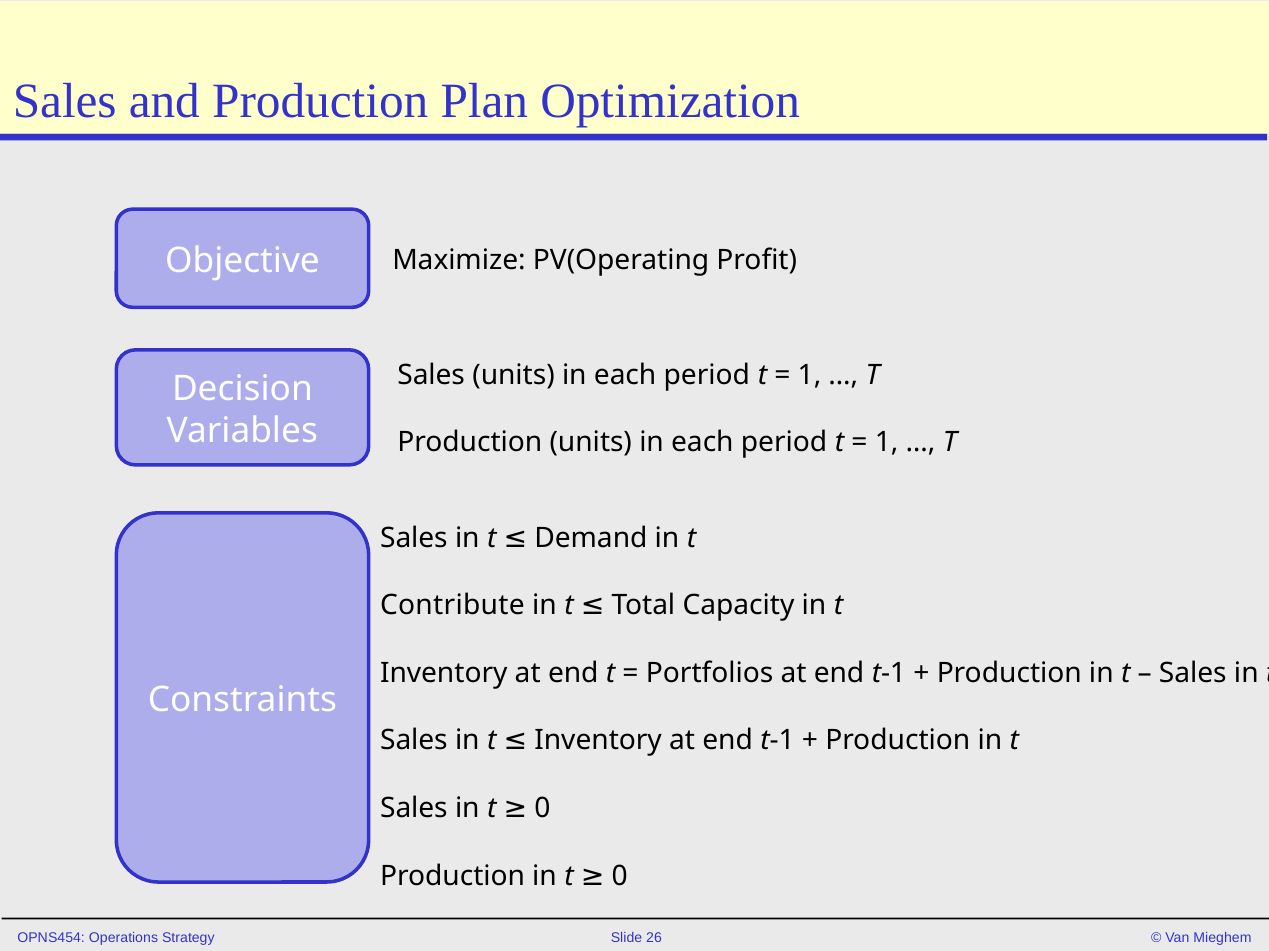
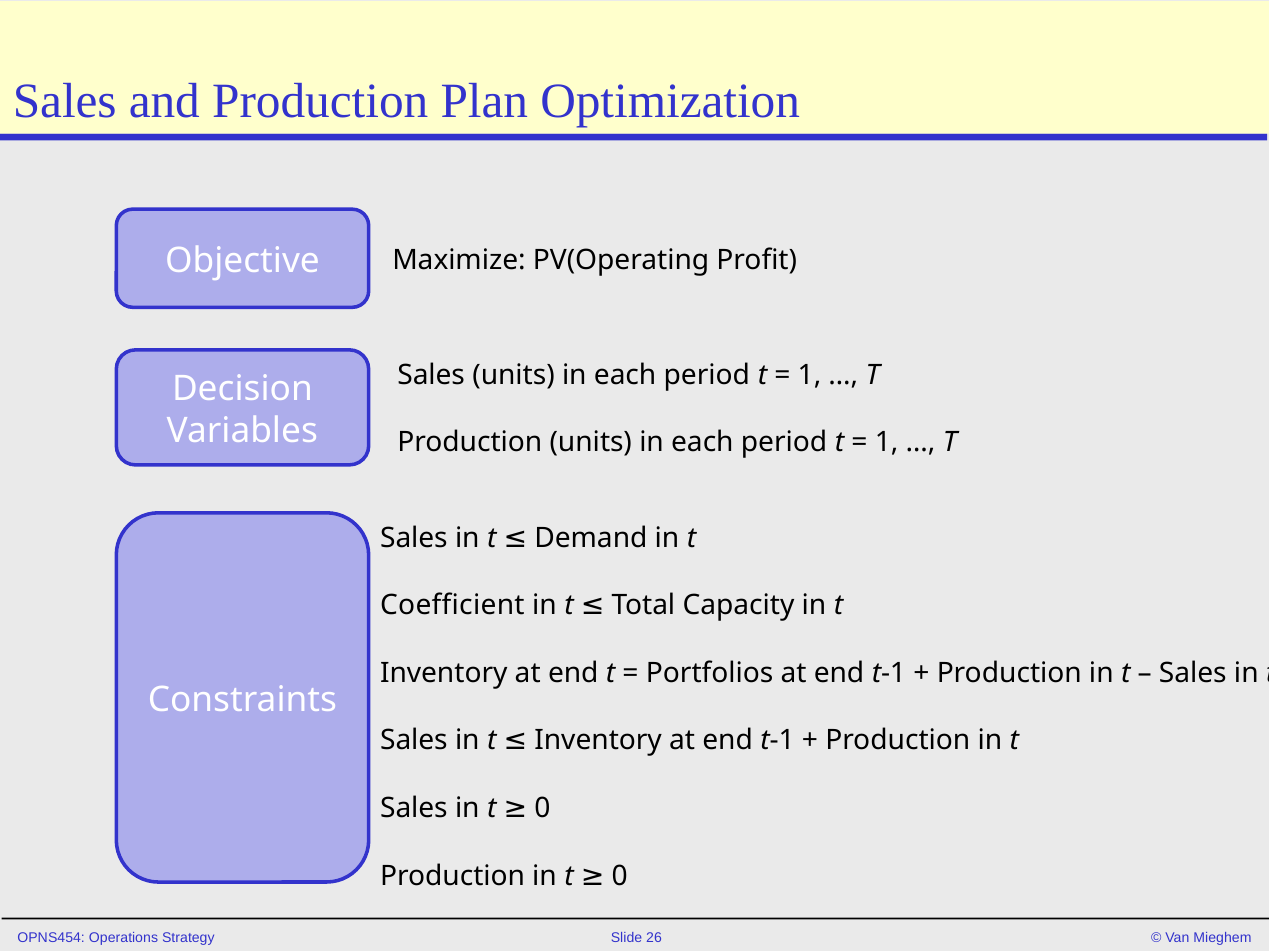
Contribute: Contribute -> Coefficient (452, 606)
